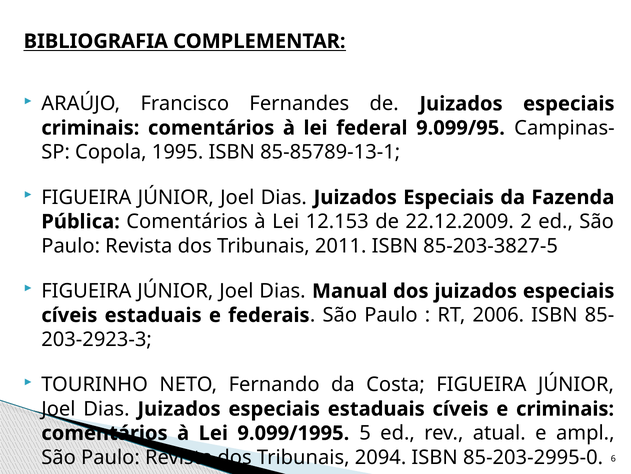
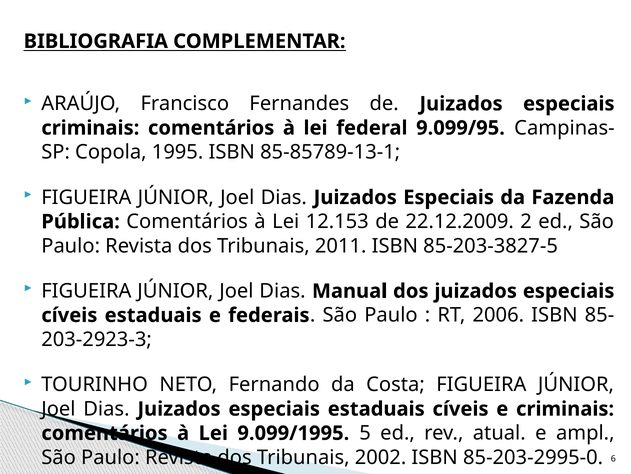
2094: 2094 -> 2002 (381, 457)
